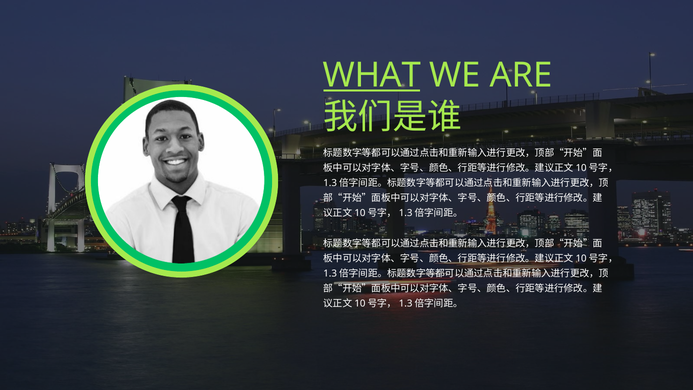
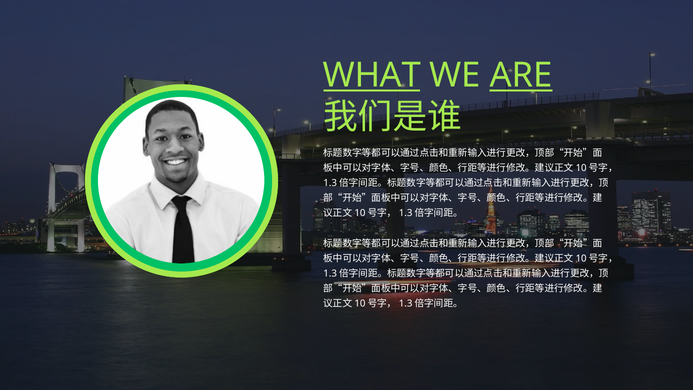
ARE underline: none -> present (521, 75)
